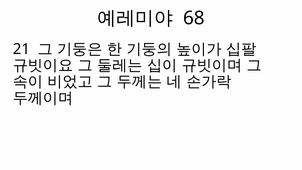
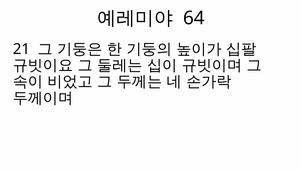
68: 68 -> 64 (194, 18)
